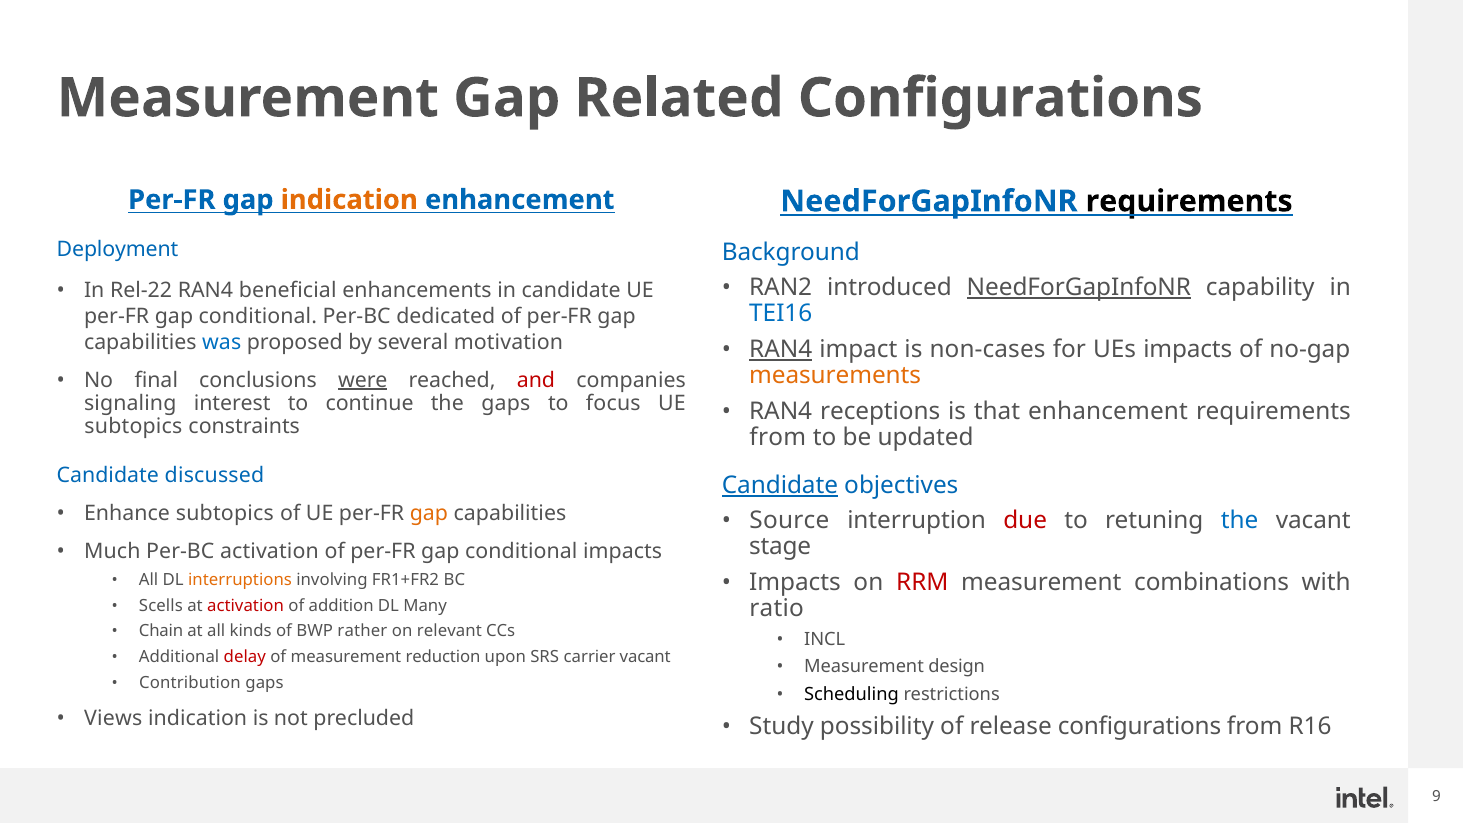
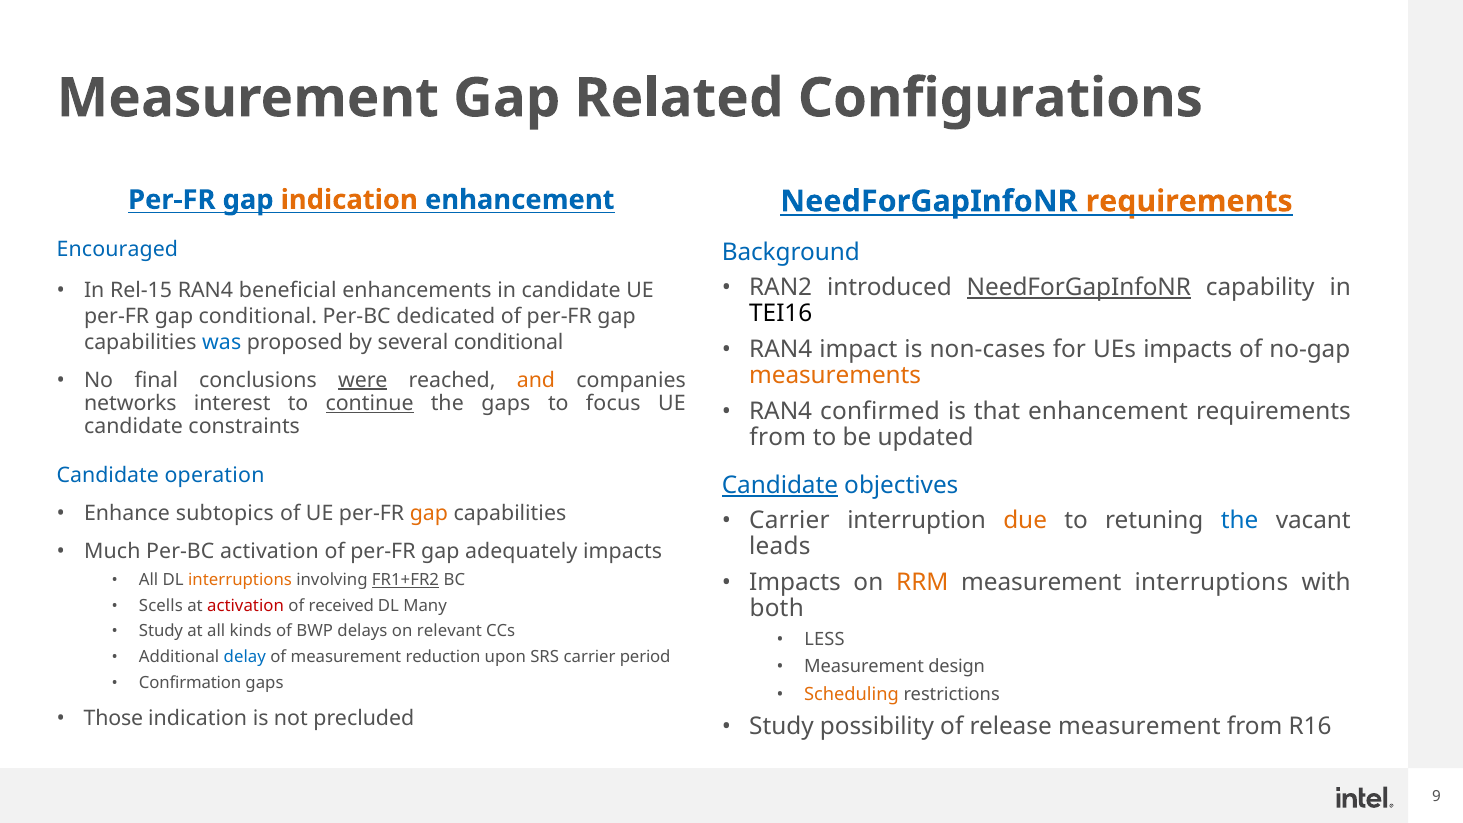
requirements colour: black -> orange (1189, 201)
Deployment: Deployment -> Encouraged (117, 250)
Rel-22: Rel-22 -> Rel-15 (141, 291)
TEI16 colour: blue -> black (781, 314)
several motivation: motivation -> conditional (509, 342)
RAN4 underline: present -> none (781, 349)
and colour: red -> orange (536, 380)
signaling: signaling -> networks (130, 403)
continue underline: none -> present (370, 403)
receptions: receptions -> confirmed (880, 411)
subtopics: subtopics -> candidate (134, 426)
discussed: discussed -> operation (215, 475)
Source: Source -> Carrier (789, 520)
due colour: red -> orange (1025, 520)
stage: stage -> leads (780, 547)
of per-FR gap conditional: conditional -> adequately (521, 552)
FR1+FR2 underline: none -> present (406, 580)
RRM colour: red -> orange (922, 582)
measurement combinations: combinations -> interruptions (1211, 582)
addition: addition -> received (341, 606)
ratio: ratio -> both (777, 609)
Chain: Chain -> Study (161, 631)
rather: rather -> delays (362, 631)
INCL: INCL -> LESS (825, 639)
delay colour: red -> blue (245, 657)
carrier vacant: vacant -> period (645, 657)
Contribution: Contribution -> Confirmation (190, 683)
Scheduling colour: black -> orange (851, 694)
Views: Views -> Those (113, 719)
release configurations: configurations -> measurement (1139, 726)
